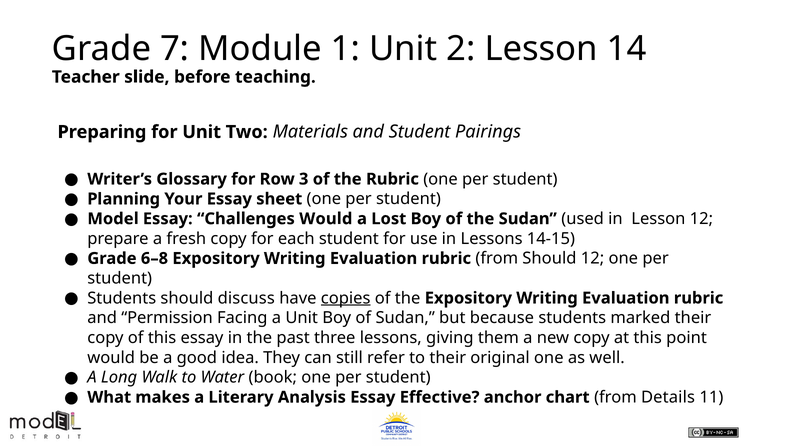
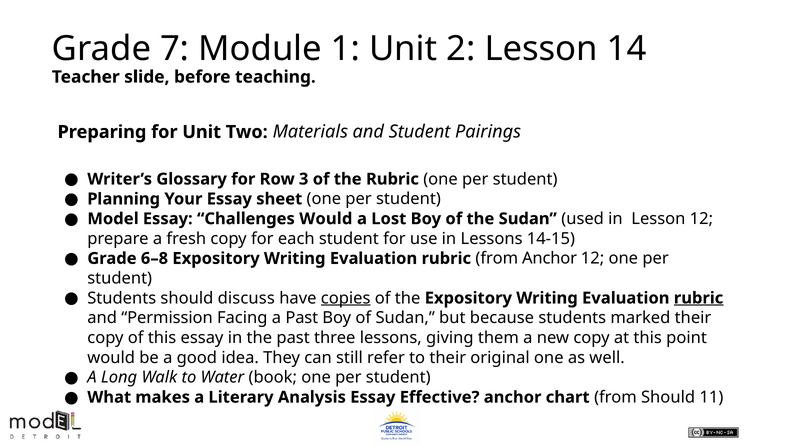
from Should: Should -> Anchor (550, 258)
rubric underline: none -> present (699, 298)
a Unit: Unit -> Past (302, 318)
from Details: Details -> Should (668, 397)
